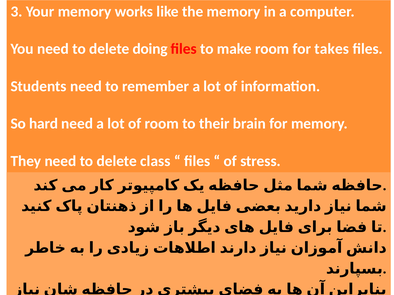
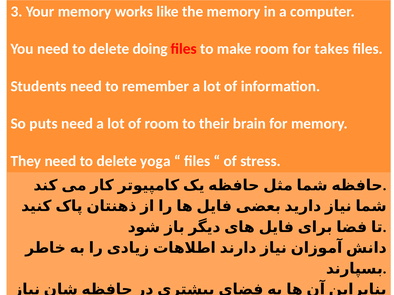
hard: hard -> puts (44, 124)
class: class -> yoga (155, 161)
